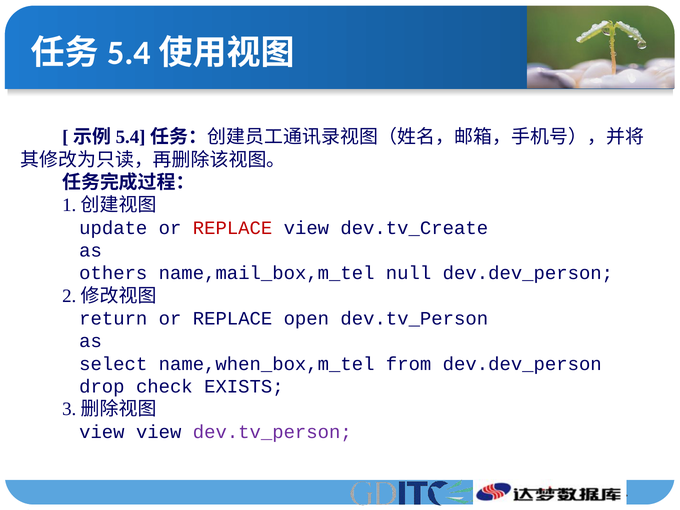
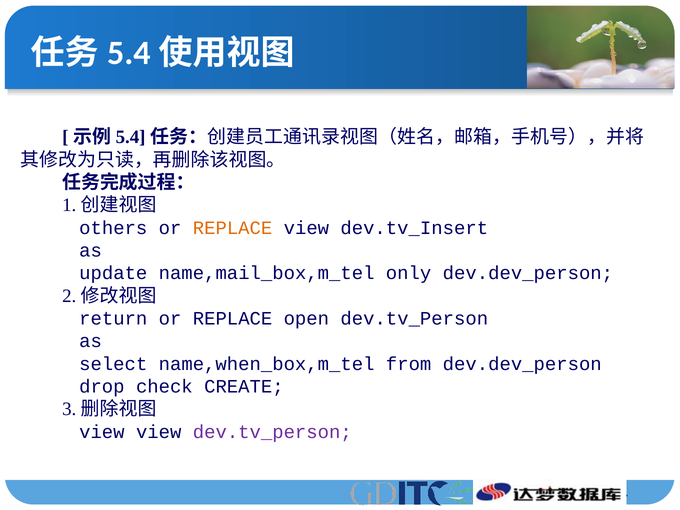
update: update -> others (113, 228)
REPLACE colour: red -> orange (233, 228)
dev.tv_Create: dev.tv_Create -> dev.tv_Insert (414, 228)
others: others -> update (113, 273)
null: null -> only (409, 273)
EXISTS: EXISTS -> CREATE (244, 387)
